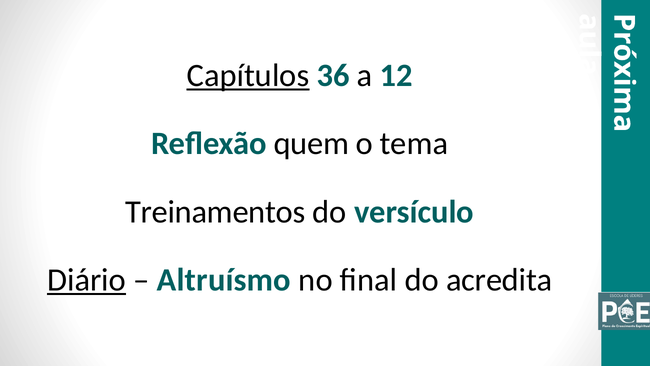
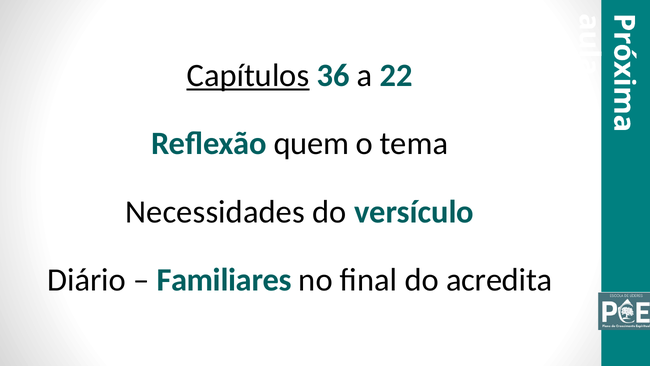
12: 12 -> 22 (396, 75)
Treinamentos: Treinamentos -> Necessidades (215, 212)
Diário underline: present -> none (87, 280)
Altruísmo: Altruísmo -> Familiares (224, 280)
